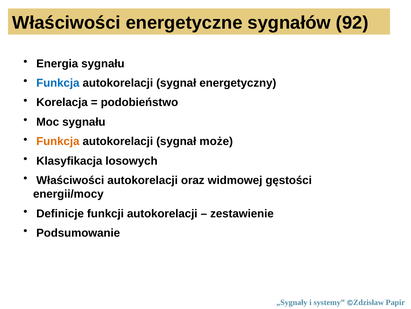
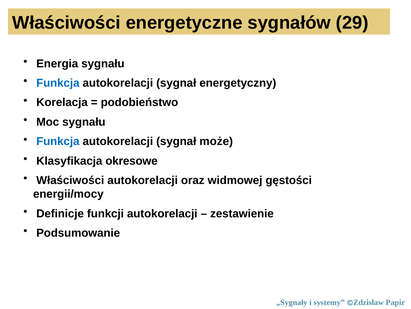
92: 92 -> 29 (352, 23)
Funkcja colour: orange -> blue (58, 141)
losowych: losowych -> okresowe (132, 161)
